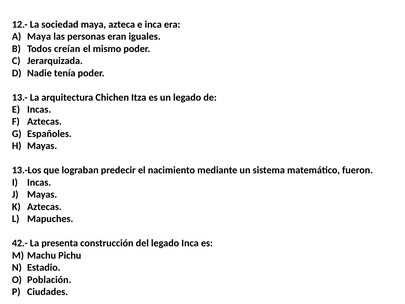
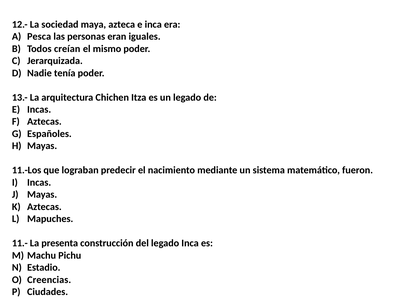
Maya: Maya -> Pesca (39, 37)
13.-Los: 13.-Los -> 11.-Los (27, 170)
42.-: 42.- -> 11.- (20, 243)
Población: Población -> Creencias (49, 280)
